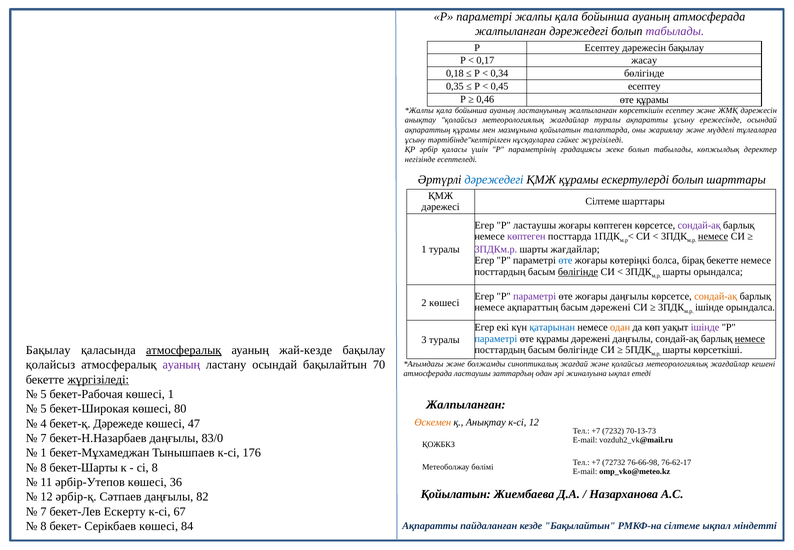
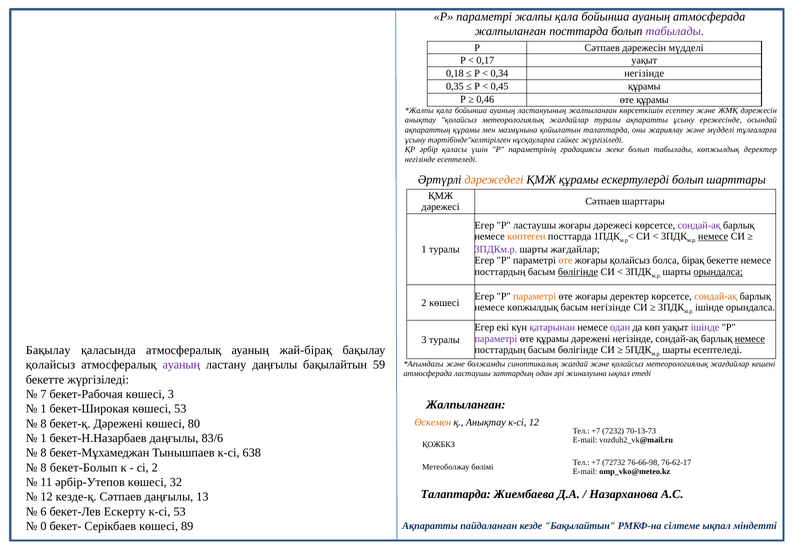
жалпыланған дәрежедегі: дәрежедегі -> посттарда (579, 31)
Р Есептеу: Есептеу -> Сәтпаев (602, 48)
дәрежесін бақылау: бақылау -> мүдделі (686, 48)
0,17 жасау: жасау -> уақыт (644, 60)
0,34 бөлігінде: бөлігінде -> негізінде (644, 73)
0,45 есептеу: есептеу -> құрамы (644, 86)
дәрежедегі colour: blue -> orange (494, 180)
Сілтеме: Сілтеме -> Сәтпаев (603, 201)
жоғары көптеген: көптеген -> дәрежесі (613, 225)
көптеген colour: purple -> orange (526, 236)
өте colour: blue -> orange (565, 260)
жоғары көтеріңкі: көтеріңкі -> қолайсыз (630, 260)
орындалса underline: none -> present (718, 272)
параметрі colour: purple -> orange (535, 296)
жоғары даңғылы: даңғылы -> деректер (629, 296)
немесе ақпараттың: ақпараттың -> көпжылдық (533, 307)
басым дәрежені: дәрежені -> негізінде (611, 307)
қатарынан colour: blue -> purple (552, 327)
одан colour: orange -> purple (620, 327)
параметрі colour: blue -> purple (496, 339)
дәрежені даңғылы: даңғылы -> негізінде (633, 339)
атмосфералық underline: present -> none (184, 350)
жай-кезде: жай-кезде -> жай-бірақ (306, 350)
шарты көрсеткіші: көрсеткіші -> есептеледі (718, 350)
ластану осындай: осындай -> даңғылы (275, 365)
70: 70 -> 59 (379, 365)
жүргізіледі underline: present -> none (98, 379)
5: 5 -> 7 (44, 394)
көшесі 1: 1 -> 3 (171, 394)
5: 5 -> 1 (44, 409)
көшесі 80: 80 -> 53 (180, 409)
4: 4 -> 8 (44, 423)
бекет-қ Дәрежеде: Дәрежеде -> Дәрежені (118, 423)
47: 47 -> 80 (194, 423)
7: 7 -> 1 (44, 438)
83/0: 83/0 -> 83/6 (212, 438)
1: 1 -> 8 (44, 453)
176: 176 -> 638 (252, 453)
бекет-Шарты: бекет-Шарты -> бекет-Болып (84, 467)
сі 8: 8 -> 2 (155, 467)
36: 36 -> 32 (176, 482)
Қойылатын: Қойылатын -> Талаптарда (456, 494)
әрбір-қ: әрбір-қ -> кезде-қ (76, 497)
82: 82 -> 13 (202, 497)
7: 7 -> 6 (44, 511)
к-сі 67: 67 -> 53 (180, 511)
8: 8 -> 0 (44, 526)
84: 84 -> 89 (187, 526)
